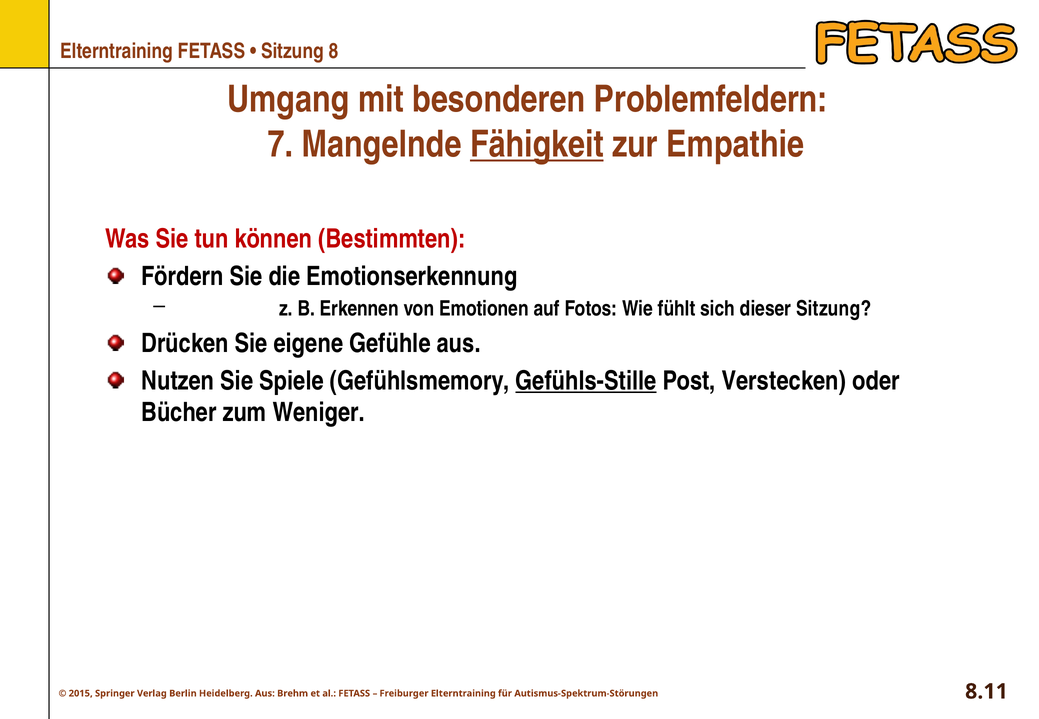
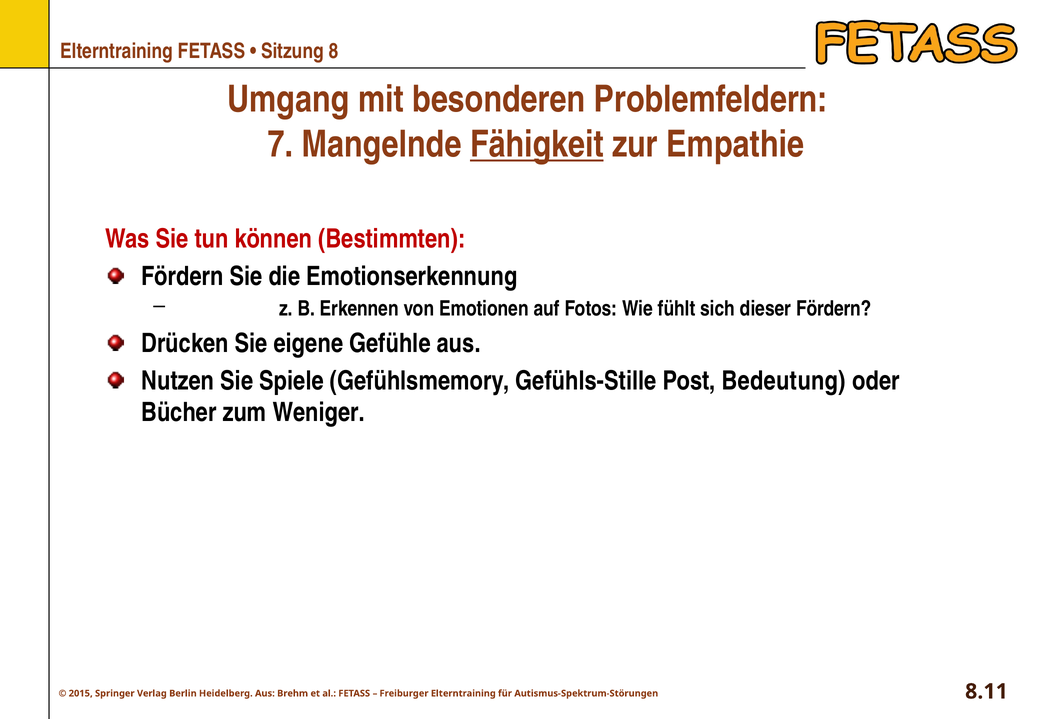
dieser Sitzung: Sitzung -> Fördern (834, 309)
Gefühls-Stille underline: present -> none (586, 381)
Verstecken: Verstecken -> Bedeutung (784, 381)
